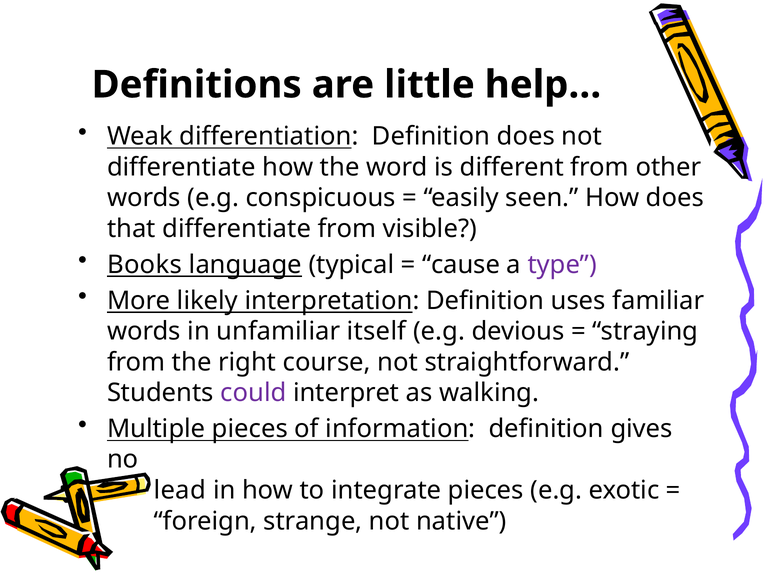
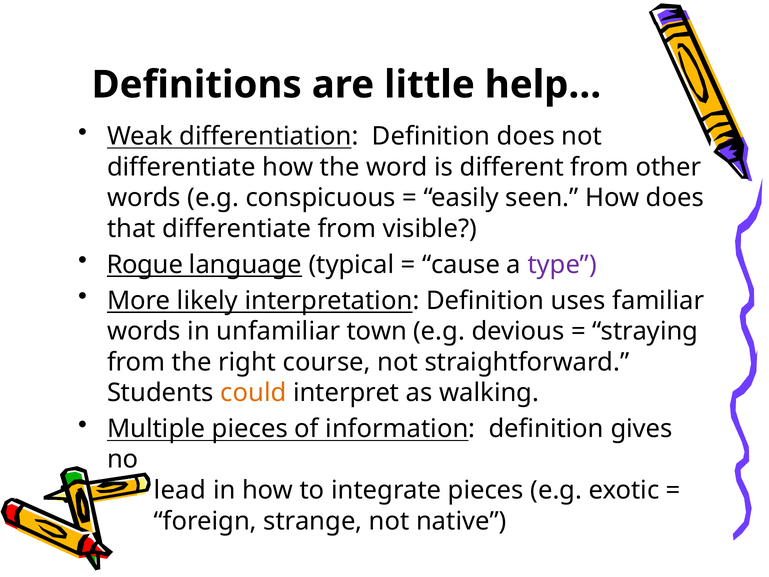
Books: Books -> Rogue (145, 265)
itself: itself -> town (377, 331)
could colour: purple -> orange (253, 393)
